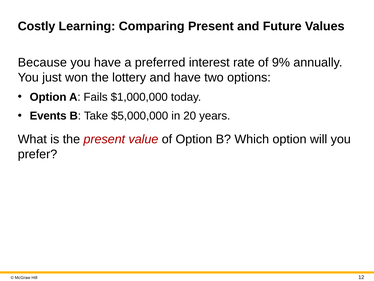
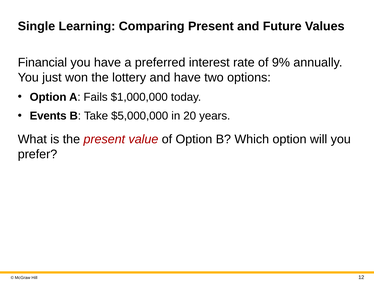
Costly: Costly -> Single (36, 26)
Because: Because -> Financial (42, 62)
